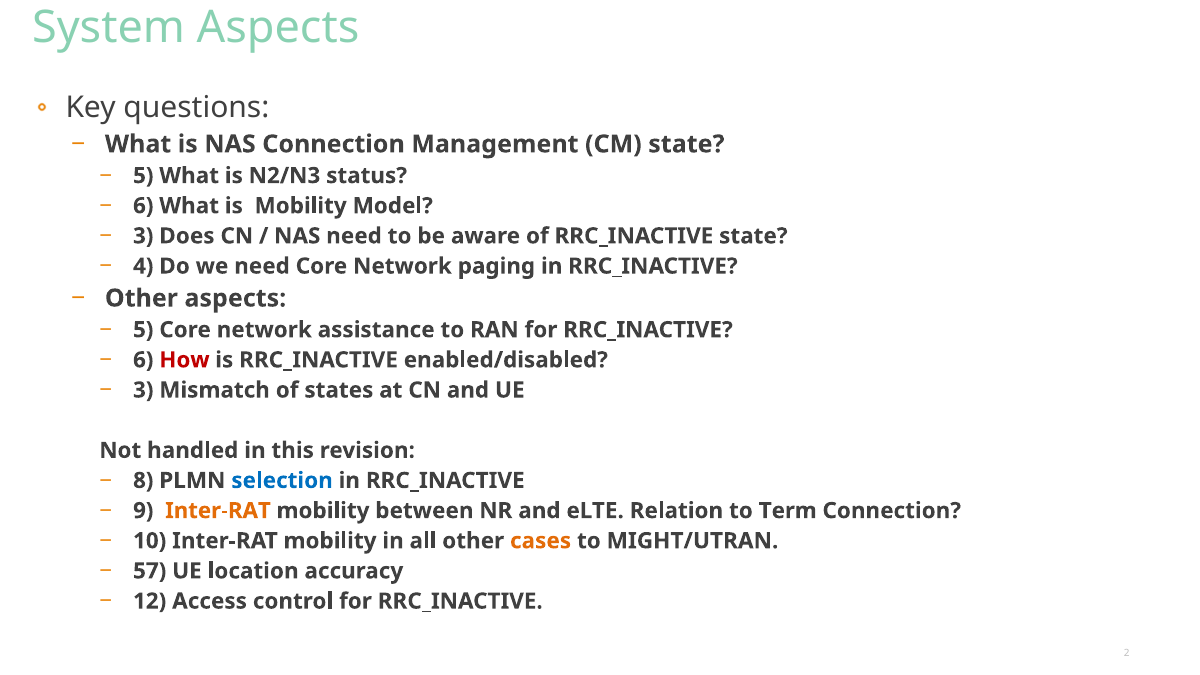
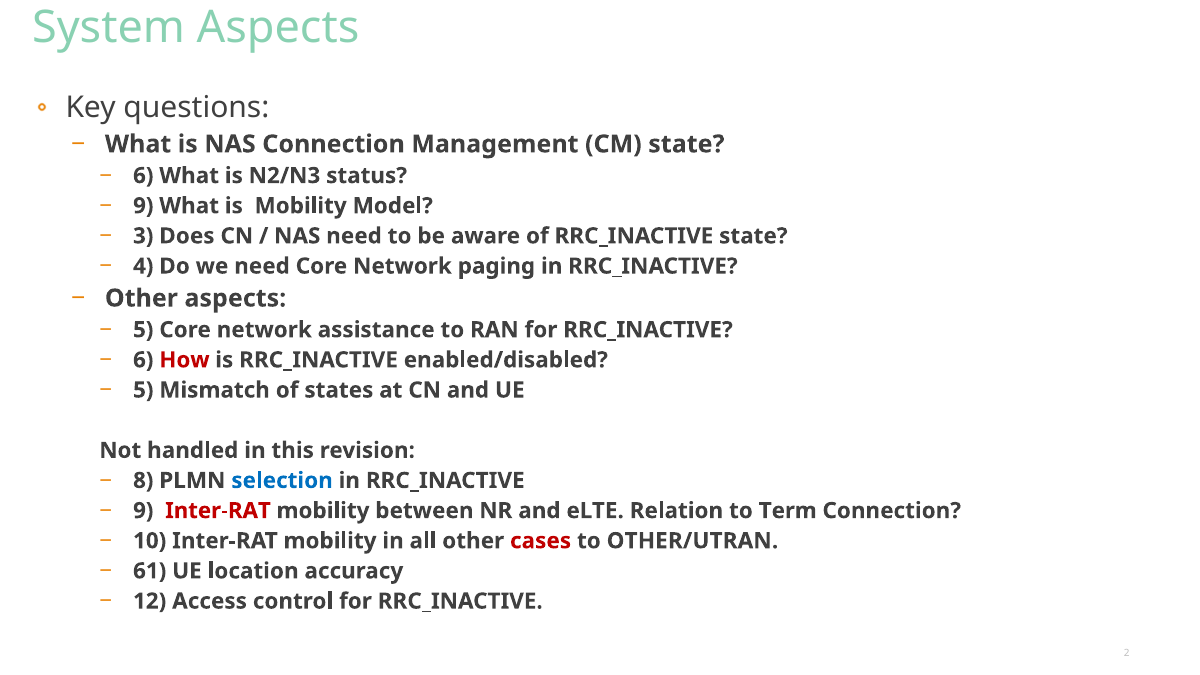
5: 5 -> 6 (143, 176)
6: 6 -> 9 (143, 206)
3: 3 -> 5 (143, 390)
Inter-RAT colour: orange -> red (218, 511)
cases colour: orange -> red (541, 541)
MIGHT/UTRAN: MIGHT/UTRAN -> OTHER/UTRAN (692, 541)
57: 57 -> 61 (150, 571)
